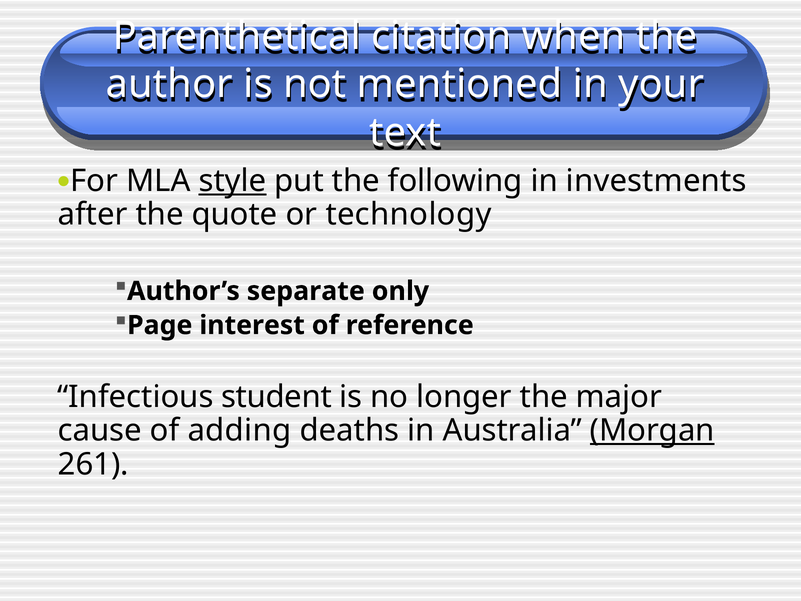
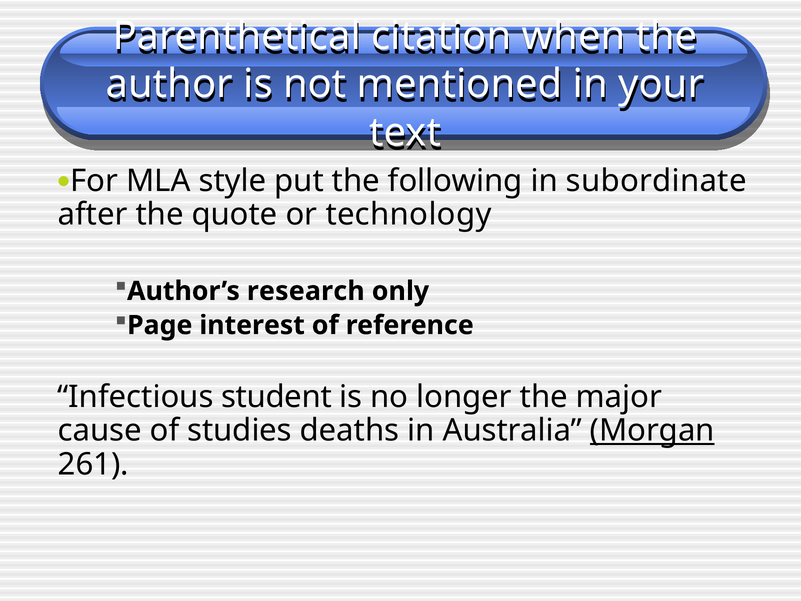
style underline: present -> none (232, 181)
investments: investments -> subordinate (656, 181)
separate: separate -> research (306, 291)
adding: adding -> studies (240, 430)
